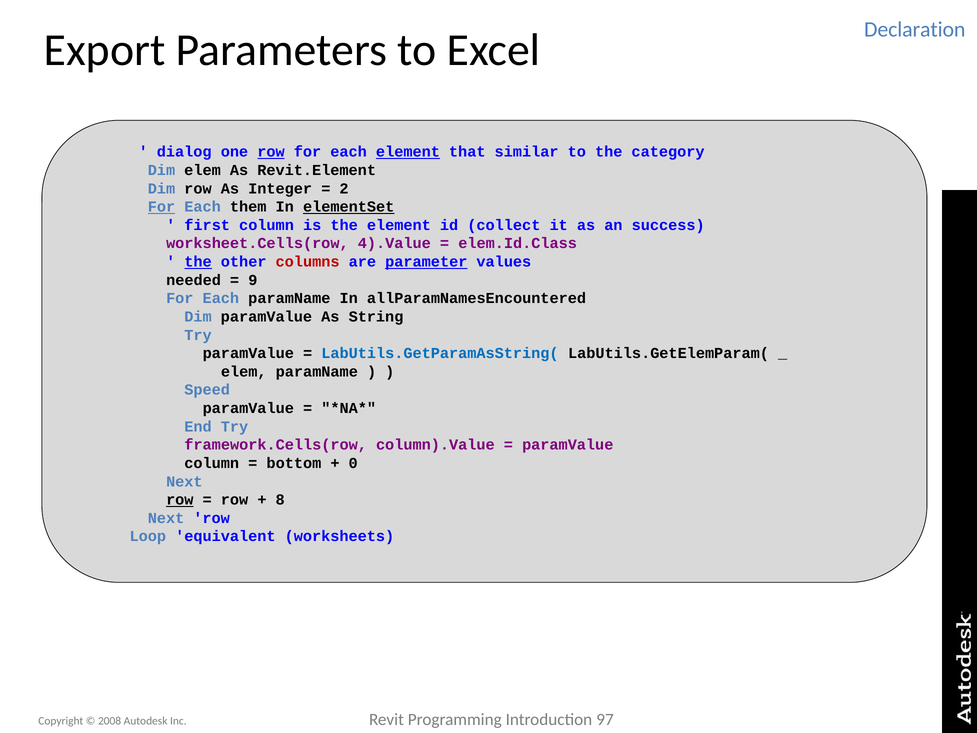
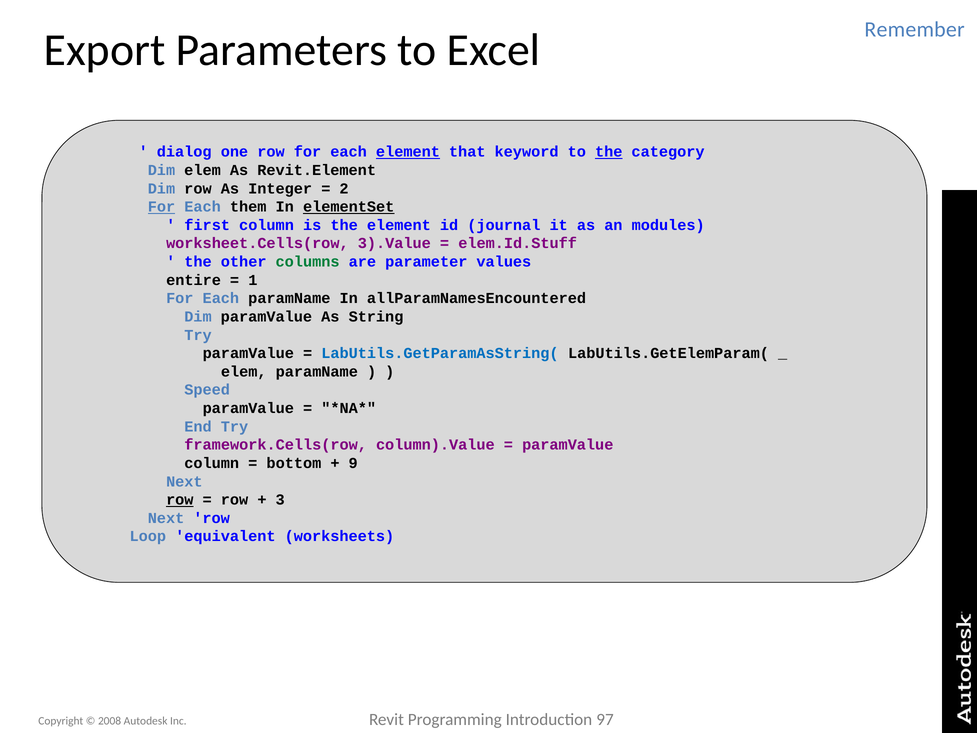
Declaration: Declaration -> Remember (915, 29)
row underline: present -> none (271, 152)
similar: similar -> keyword (527, 152)
the underline: none -> present (609, 152)
collect: collect -> journal (504, 225)
success: success -> modules (668, 225)
4).Value: 4).Value -> 3).Value (394, 243)
elem.Id.Class: elem.Id.Class -> elem.Id.Stuff (518, 243)
the underline: present -> none (198, 262)
columns colour: red -> green (308, 262)
parameter underline: present -> none (426, 262)
needed: needed -> entire (194, 280)
9: 9 -> 1 (253, 280)
0: 0 -> 9 (353, 463)
8: 8 -> 3 (280, 500)
